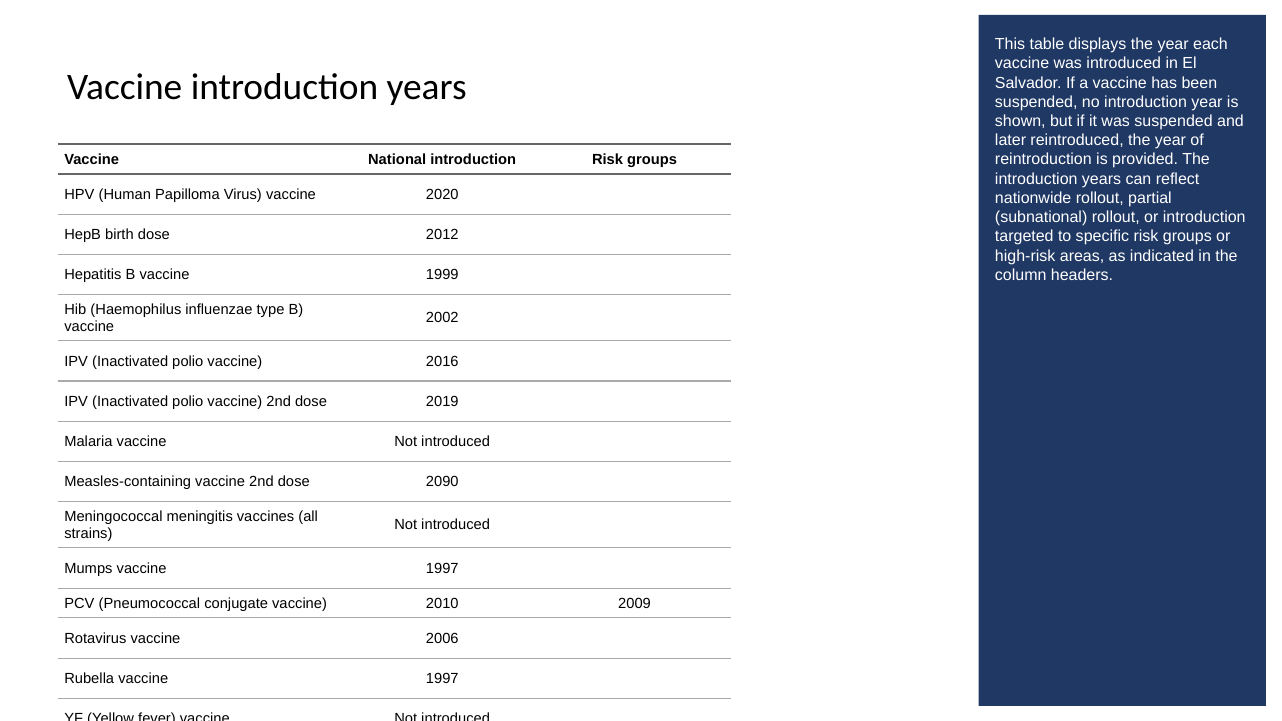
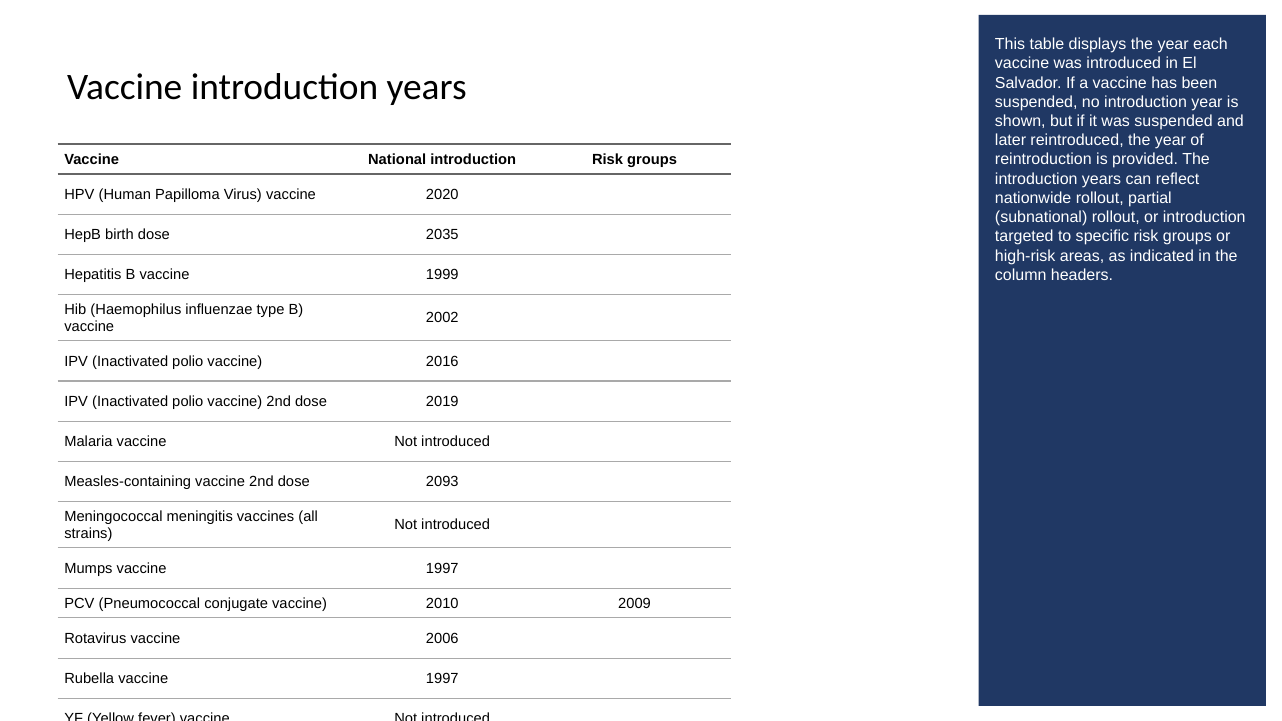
2012: 2012 -> 2035 (442, 235)
2090: 2090 -> 2093 (442, 482)
